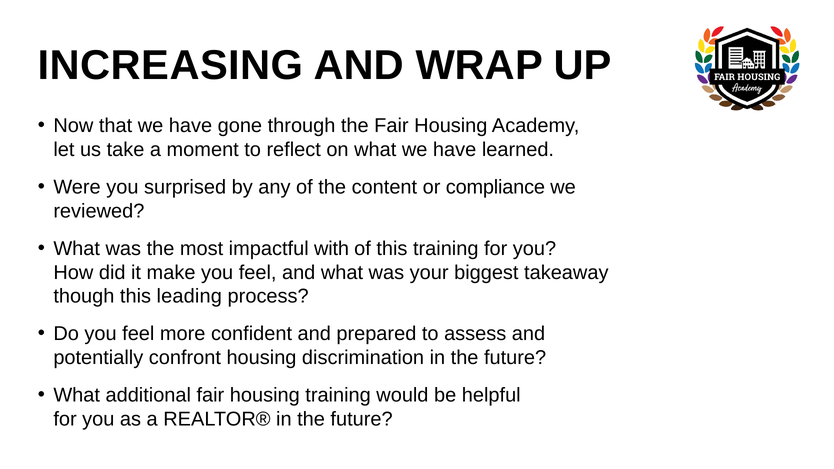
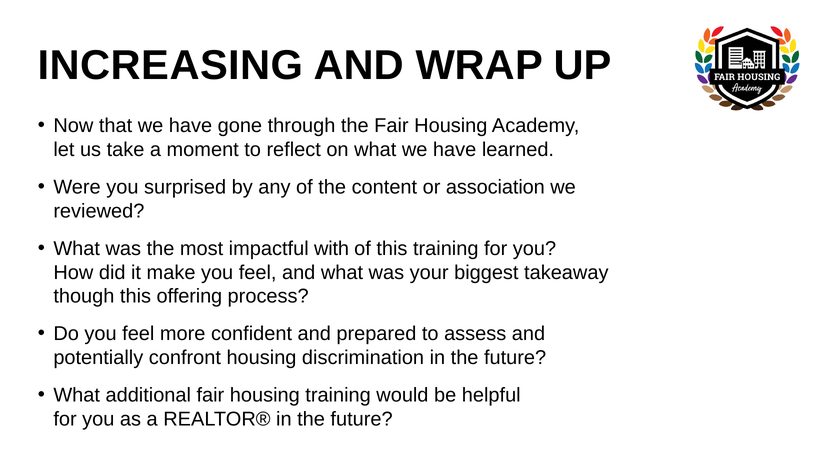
compliance: compliance -> association (495, 187)
leading: leading -> offering (189, 296)
